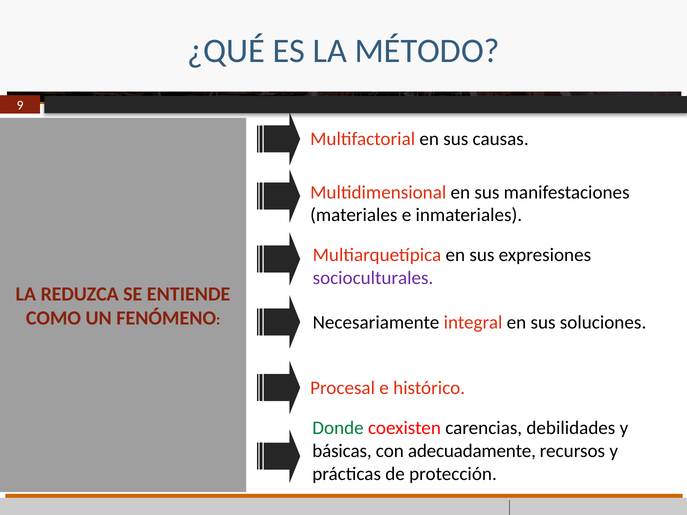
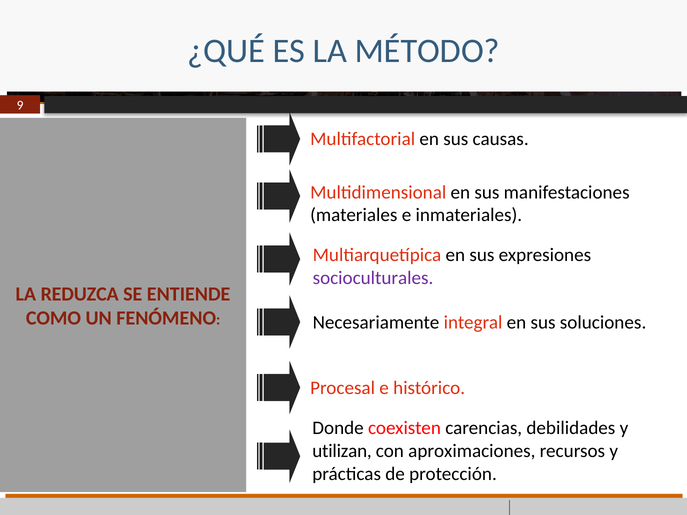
Donde colour: green -> black (338, 428)
básicas: básicas -> utilizan (342, 451)
adecuadamente: adecuadamente -> aproximaciones (472, 451)
